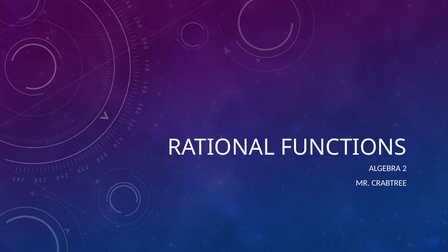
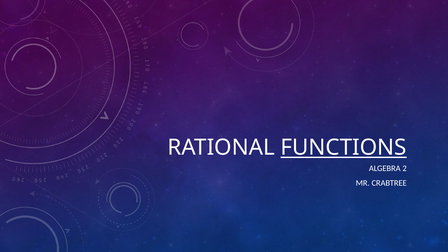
FUNCTIONS underline: none -> present (344, 148)
